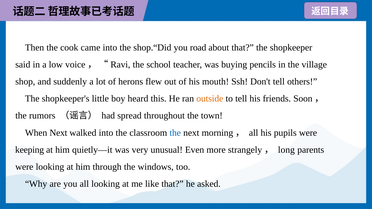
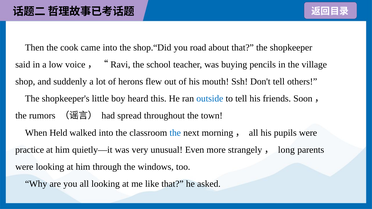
outside colour: orange -> blue (210, 99)
When Next: Next -> Held (58, 133)
keeping: keeping -> practice (30, 150)
